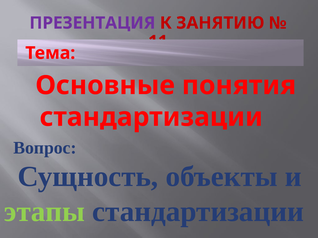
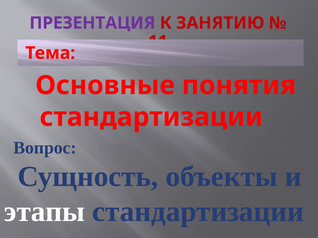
этапы colour: light green -> white (44, 212)
